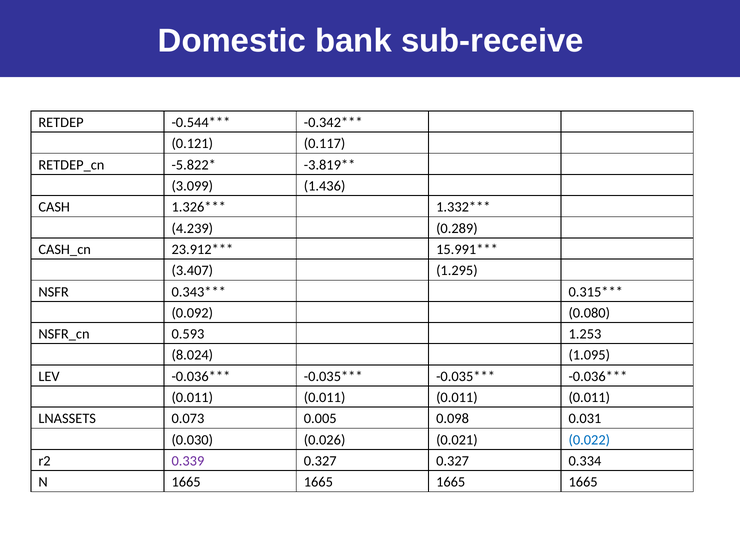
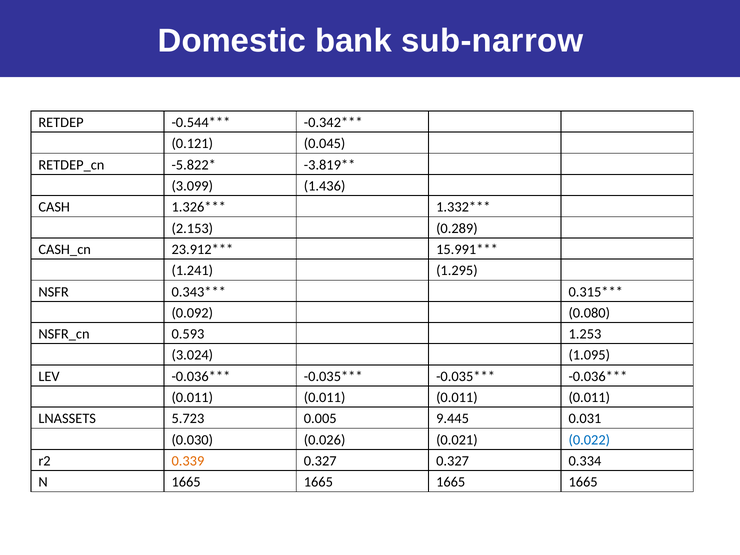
sub-receive: sub-receive -> sub-narrow (492, 41)
0.117: 0.117 -> 0.045 (325, 144)
4.239: 4.239 -> 2.153 (192, 228)
3.407: 3.407 -> 1.241 (192, 271)
8.024: 8.024 -> 3.024 (192, 355)
0.073: 0.073 -> 5.723 (188, 419)
0.098: 0.098 -> 9.445 (453, 419)
0.339 colour: purple -> orange (188, 461)
